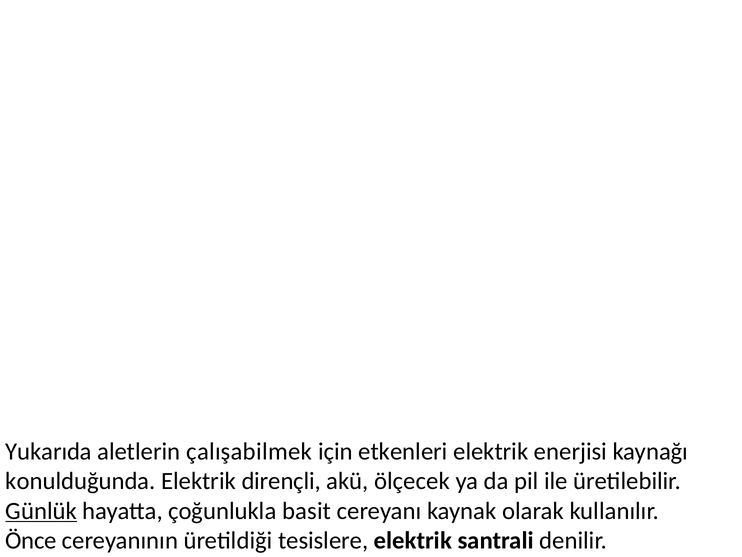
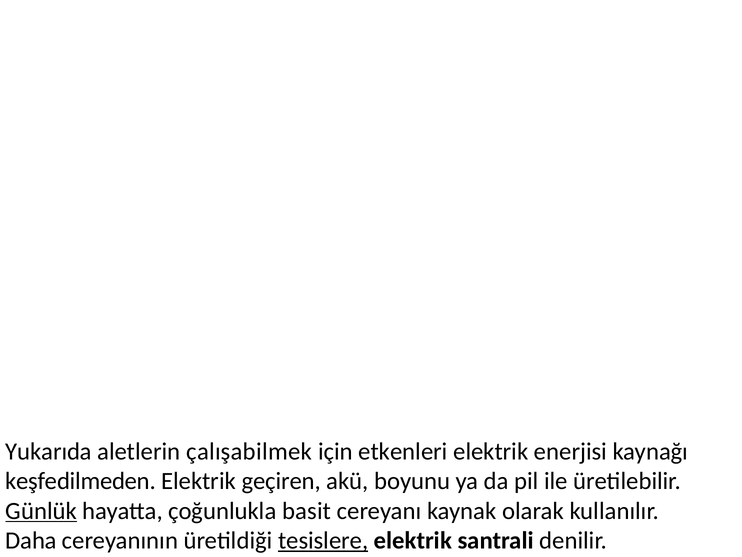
konulduğunda: konulduğunda -> keşfedilmeden (81, 481)
dirençli: dirençli -> geçiren (281, 481)
ölçecek: ölçecek -> boyunu (412, 481)
Önce: Önce -> Daha (31, 540)
tesislere underline: none -> present (323, 540)
